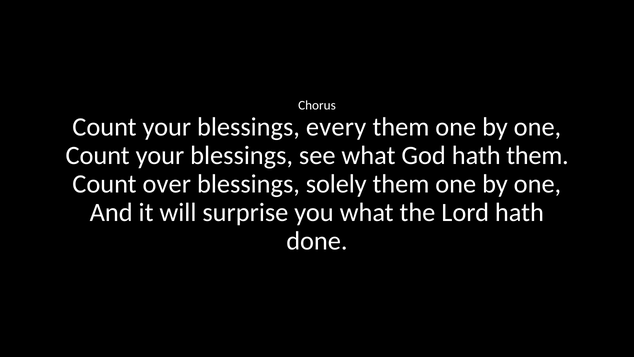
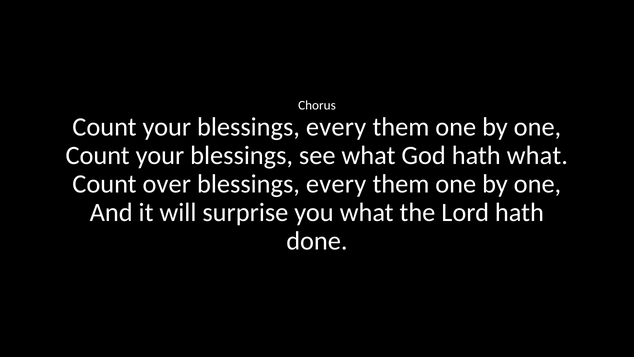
hath them: them -> what (537, 155)
solely: solely -> every (336, 184)
